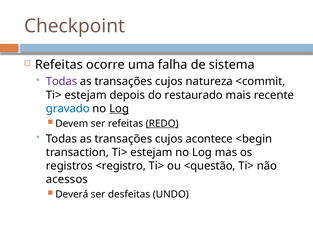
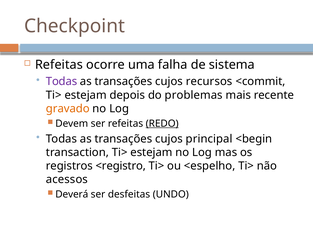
natureza: natureza -> recursos (209, 81)
restaurado: restaurado -> problemas (194, 95)
gravado colour: blue -> orange (68, 109)
Log underline: present -> none (119, 109)
acontece: acontece -> principal (209, 139)
<questão: <questão -> <espelho (210, 166)
